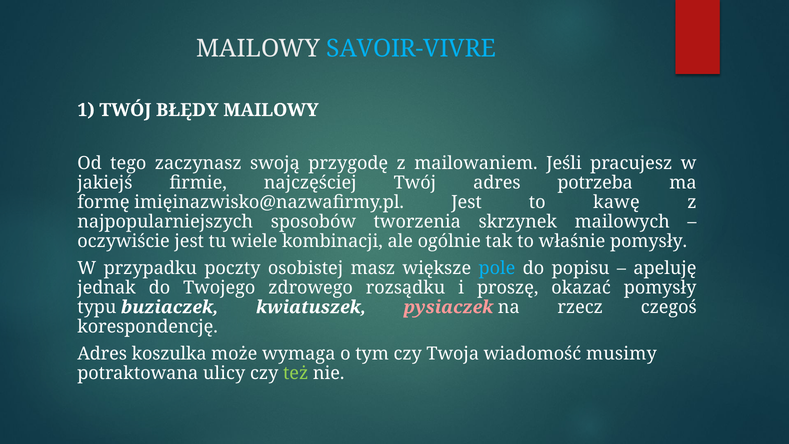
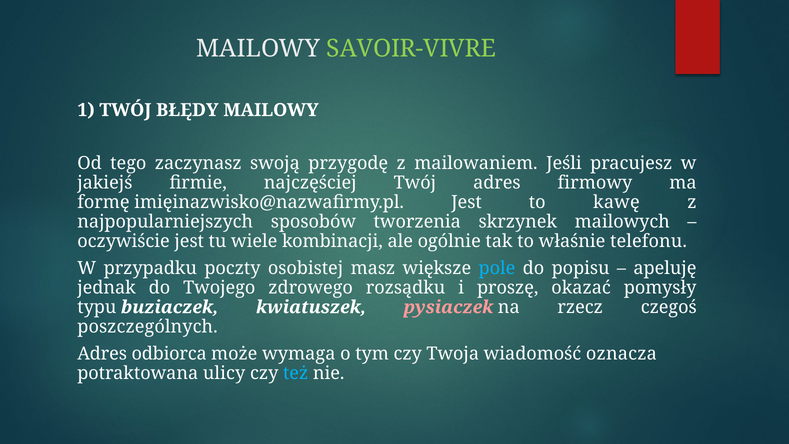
SAVOIR-VIVRE colour: light blue -> light green (411, 49)
potrzeba: potrzeba -> firmowy (595, 183)
właśnie pomysły: pomysły -> telefonu (649, 241)
korespondencję: korespondencję -> poszczególnych (148, 327)
koszulka: koszulka -> odbiorca (169, 354)
musimy: musimy -> oznacza (621, 354)
też colour: light green -> light blue (296, 373)
